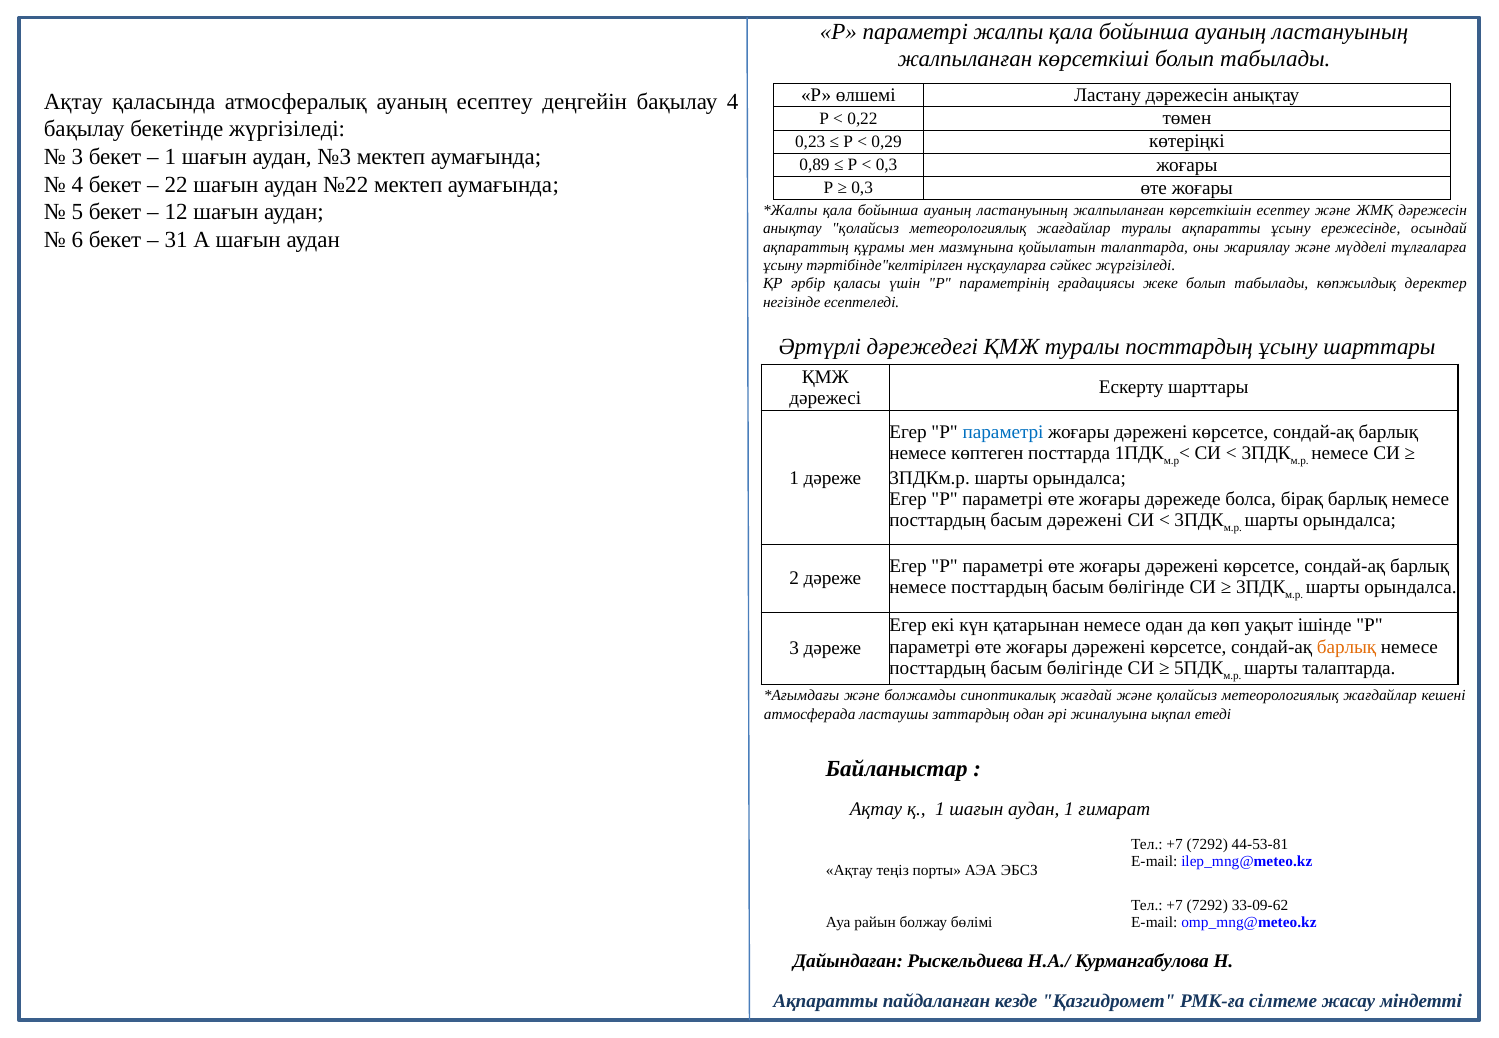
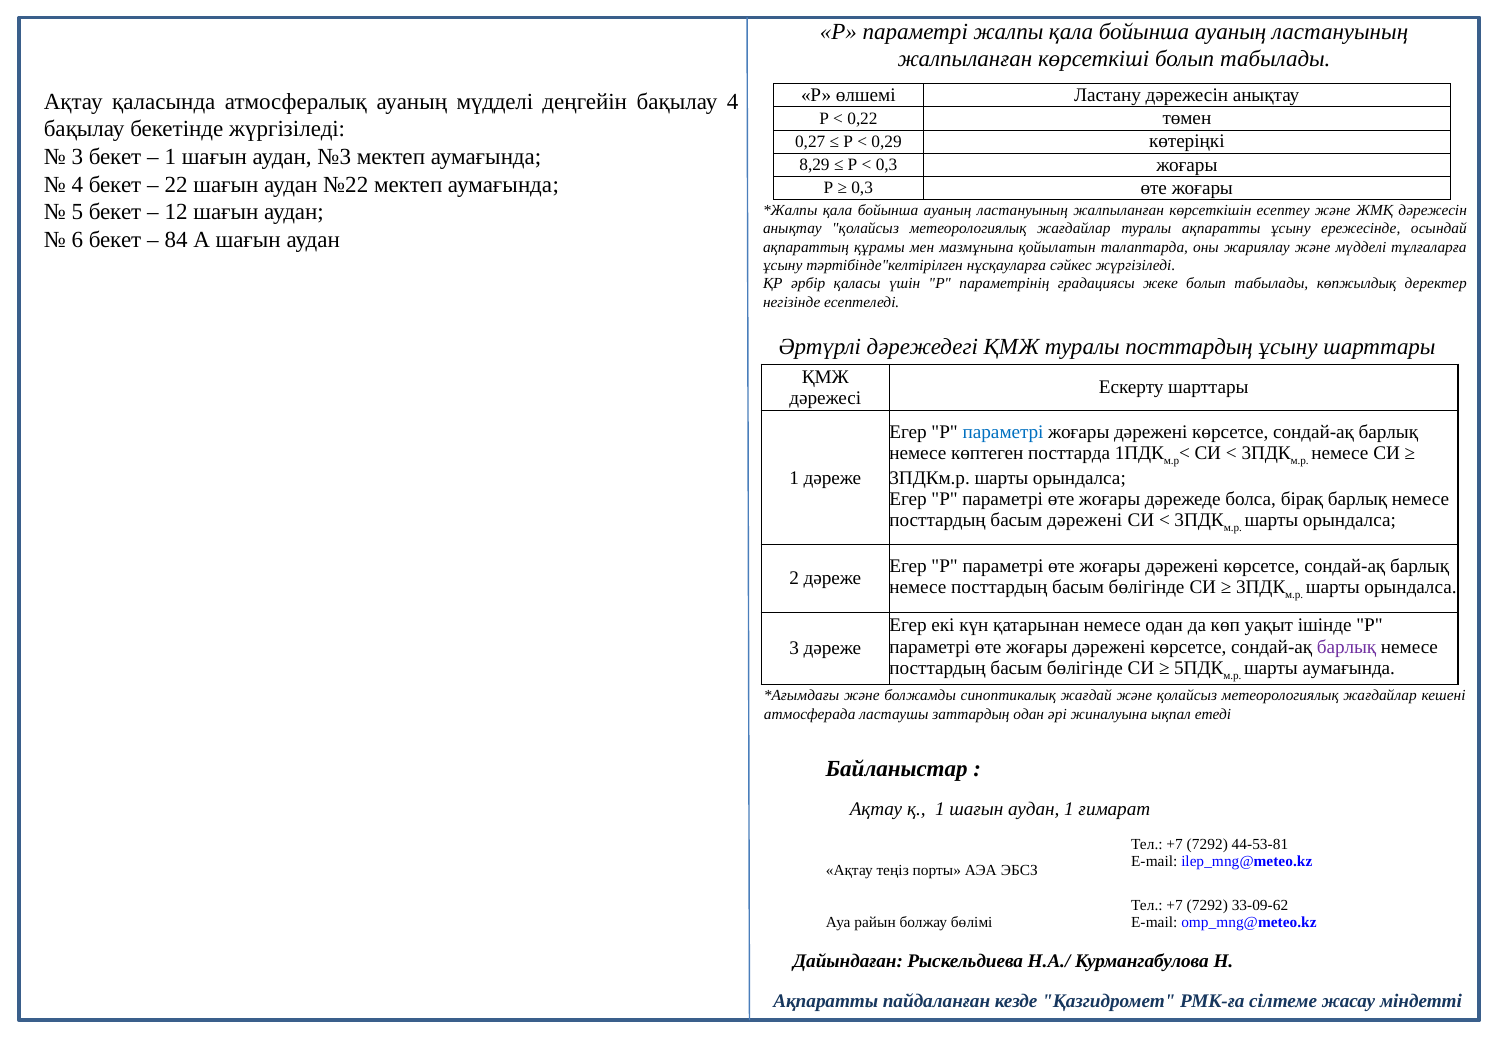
ауаның есептеу: есептеу -> мүдделі (495, 101)
0,23: 0,23 -> 0,27 (810, 142)
0,89: 0,89 -> 8,29 (815, 165)
31: 31 -> 84 (176, 240)
барлық colour: orange -> purple (1347, 647)
шарты талаптарда: талаптарда -> аумағында (1349, 668)
